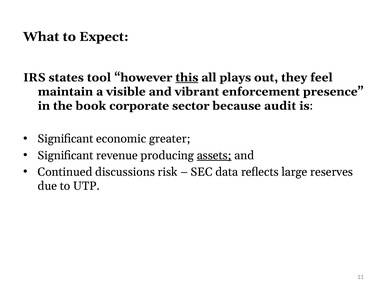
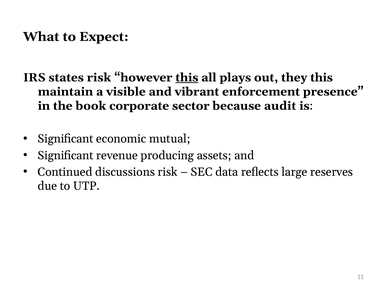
states tool: tool -> risk (99, 78)
they feel: feel -> this (322, 78)
greater: greater -> mutual (170, 139)
assets underline: present -> none (214, 155)
